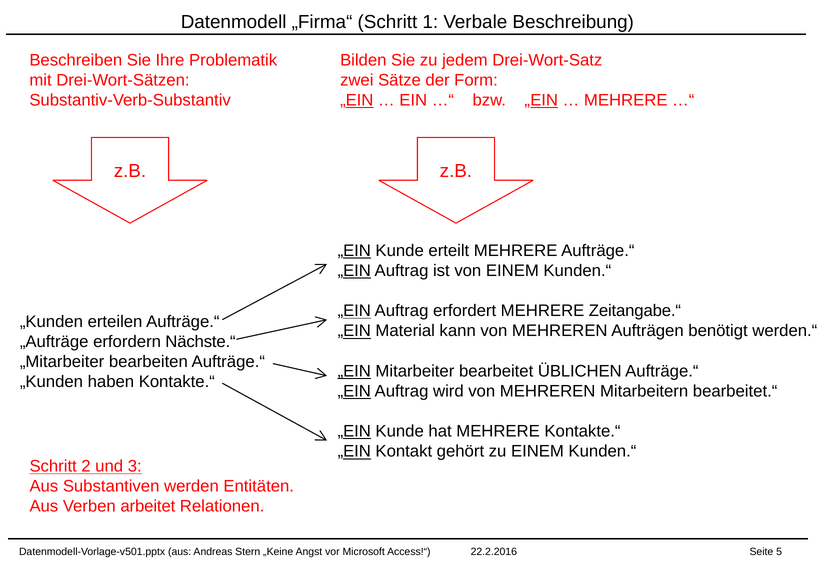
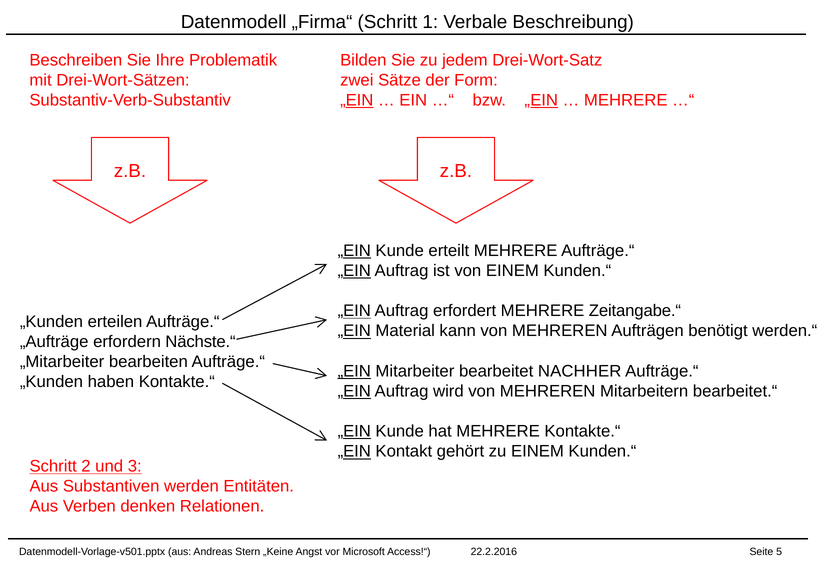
ÜBLICHEN: ÜBLICHEN -> NACHHER (580, 371)
arbeitet: arbeitet -> denken (148, 507)
